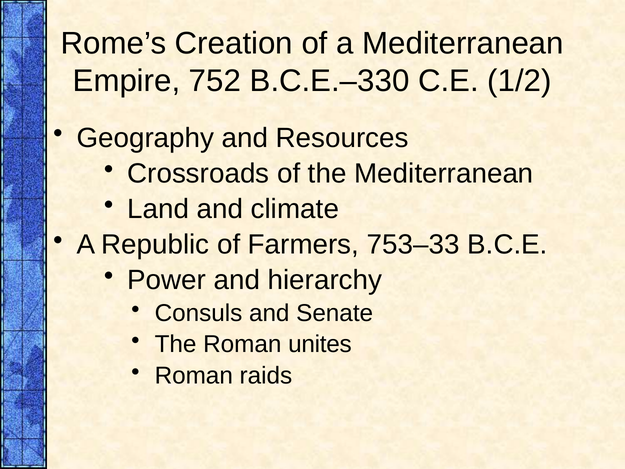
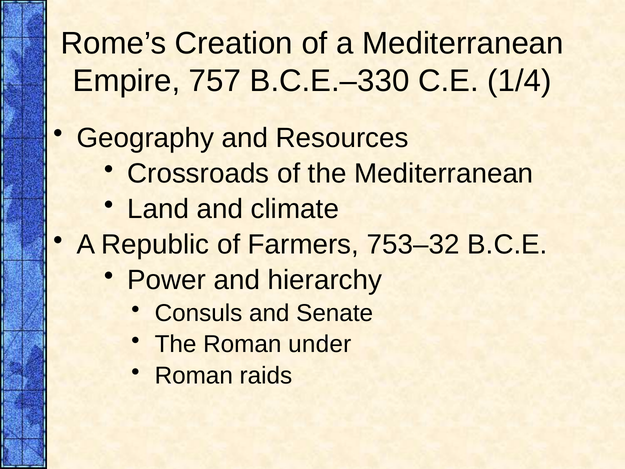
752: 752 -> 757 (215, 81)
1/2: 1/2 -> 1/4 (520, 81)
753–33: 753–33 -> 753–32 (413, 244)
unites: unites -> under (320, 344)
